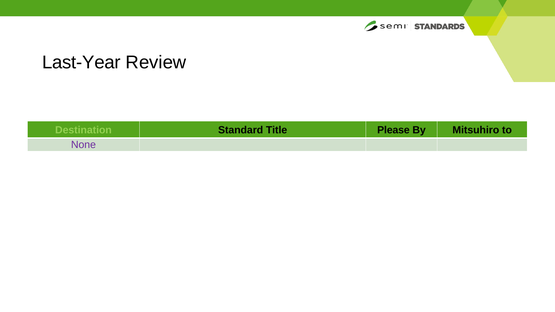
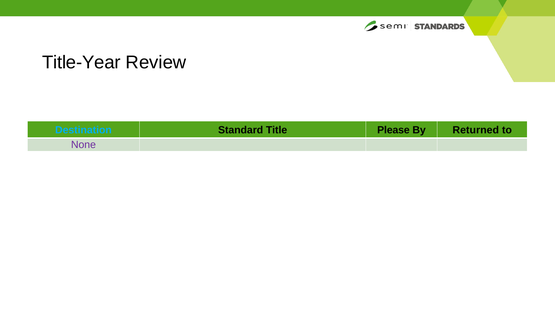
Last-Year: Last-Year -> Title-Year (81, 62)
Destination colour: light green -> light blue (83, 130)
Mitsuhiro: Mitsuhiro -> Returned (476, 130)
